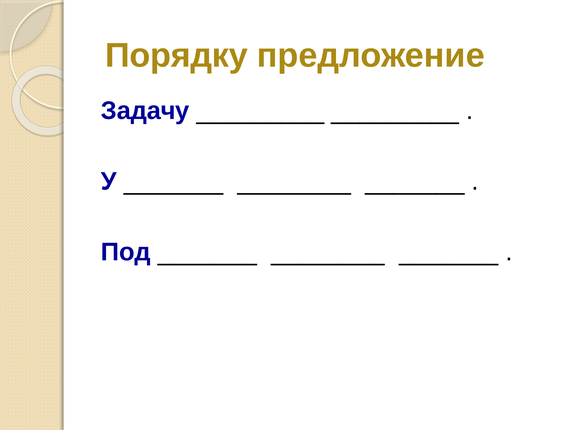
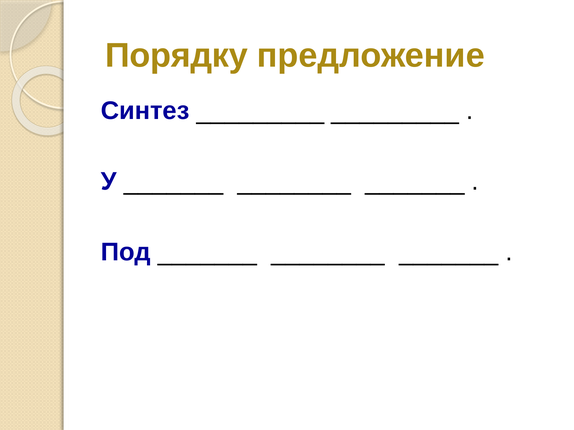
Задачу: Задачу -> Синтез (145, 111)
